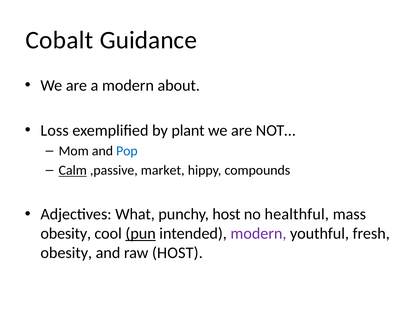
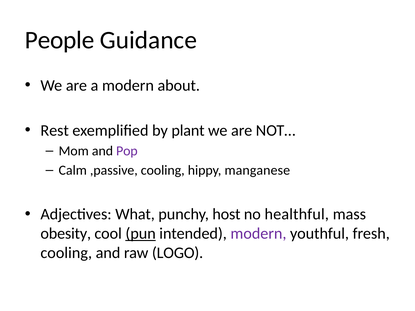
Cobalt: Cobalt -> People (60, 40)
Loss: Loss -> Rest (55, 131)
Pop colour: blue -> purple (127, 151)
Calm underline: present -> none (73, 171)
,passive market: market -> cooling (163, 171)
compounds: compounds -> manganese (257, 171)
obesity: obesity -> cooling (66, 253)
raw HOST: HOST -> LOGO (178, 253)
